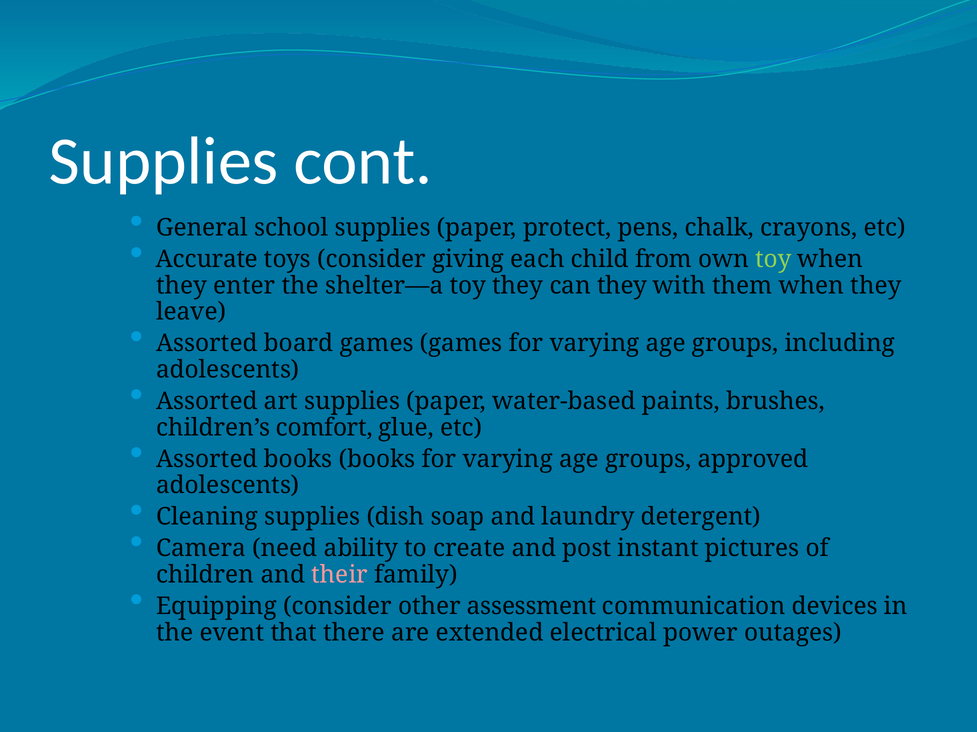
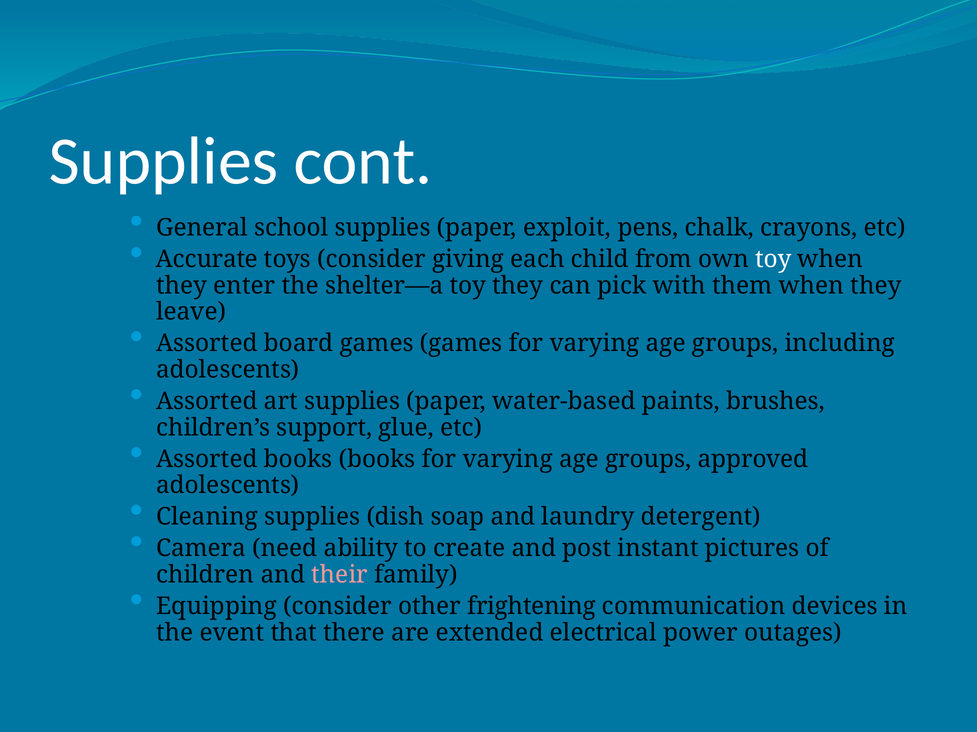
protect: protect -> exploit (567, 228)
toy colour: light green -> white (773, 259)
can they: they -> pick (622, 286)
comfort: comfort -> support (324, 428)
assessment: assessment -> frightening (532, 607)
